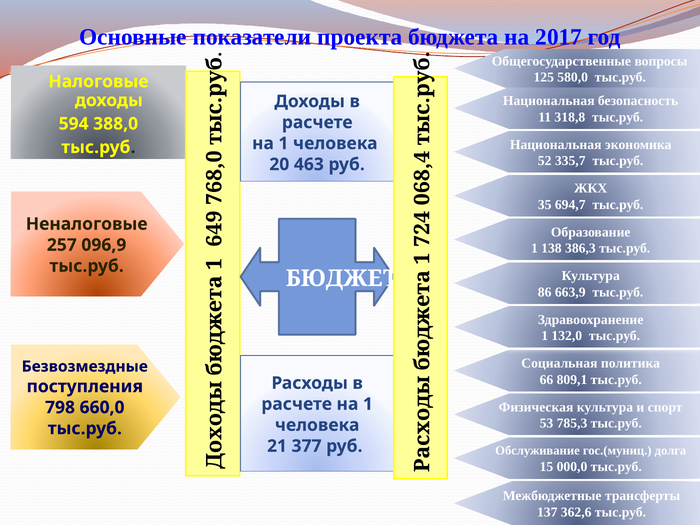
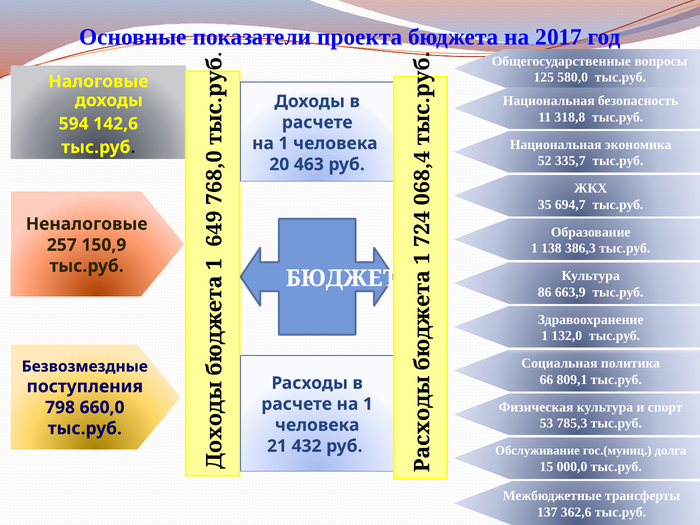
388,0: 388,0 -> 142,6 (116, 124)
096,9: 096,9 -> 150,9 (104, 245)
377: 377 -> 432 (307, 446)
